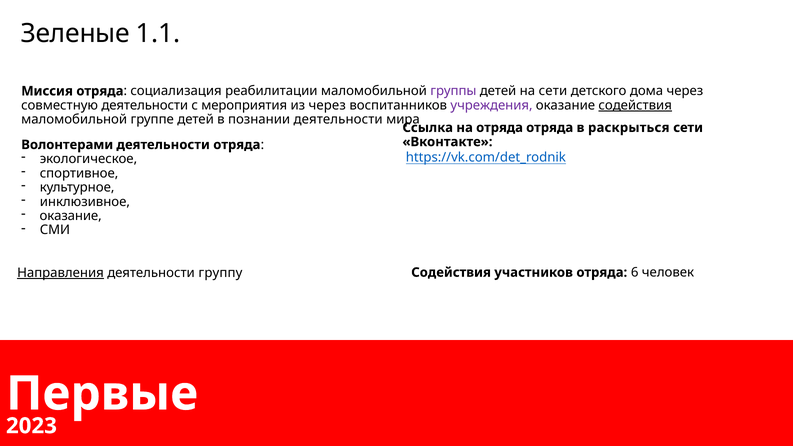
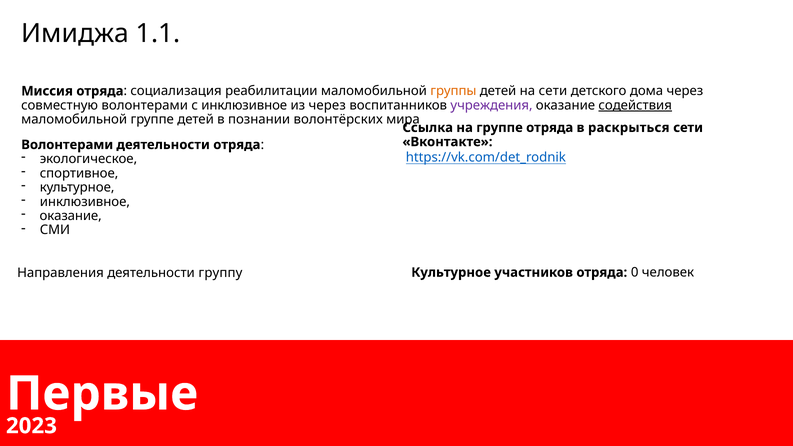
Зеленые: Зеленые -> Имиджа (75, 33)
группы colour: purple -> orange (453, 91)
совместную деятельности: деятельности -> волонтерами (145, 105)
с мероприятия: мероприятия -> инклюзивное (244, 105)
познании деятельности: деятельности -> волонтёрских (338, 120)
на отряда: отряда -> группе (499, 128)
Направления underline: present -> none (60, 273)
Содействия: Содействия -> Культурное (451, 272)
6: 6 -> 0 (635, 272)
